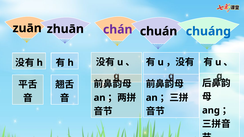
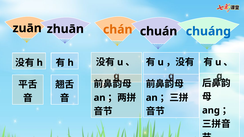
chán colour: purple -> orange (118, 30)
